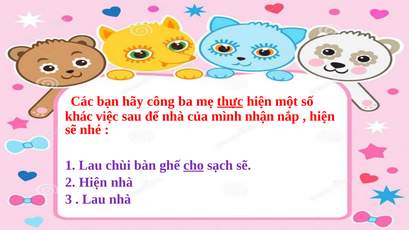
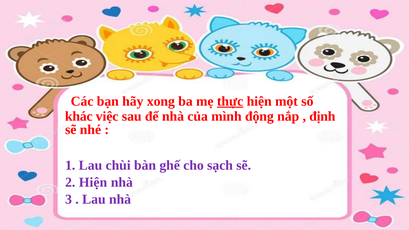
công: công -> xong (161, 101)
nhận: nhận -> động (259, 116)
hiện: hiện -> định (322, 116)
cho underline: present -> none (194, 165)
